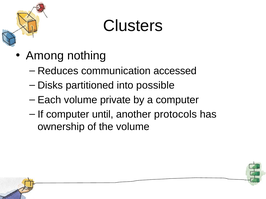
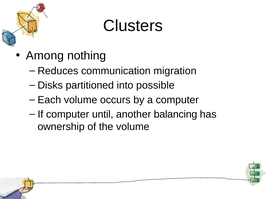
accessed: accessed -> migration (175, 71)
private: private -> occurs (115, 100)
protocols: protocols -> balancing (176, 115)
